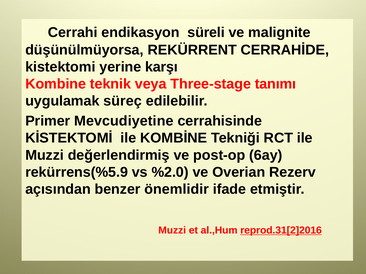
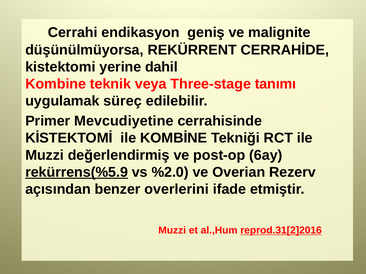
süreli: süreli -> geniş (206, 32)
karşı: karşı -> dahil (161, 67)
rekürrens(%5.9 underline: none -> present (77, 172)
önemlidir: önemlidir -> overlerini (177, 190)
